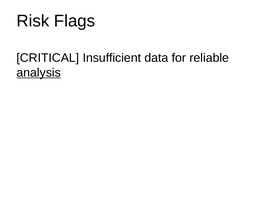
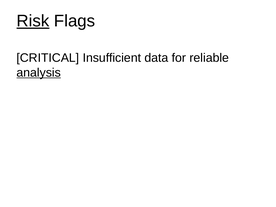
Risk underline: none -> present (33, 21)
